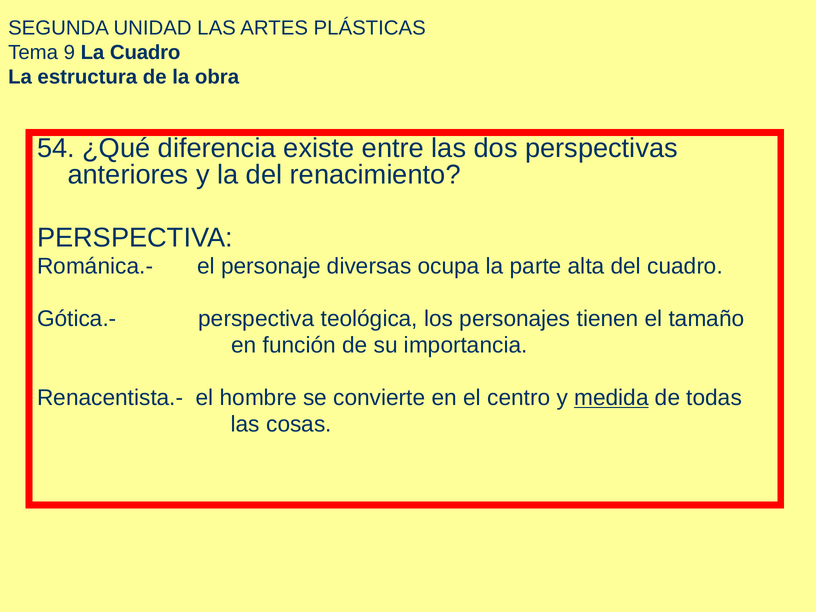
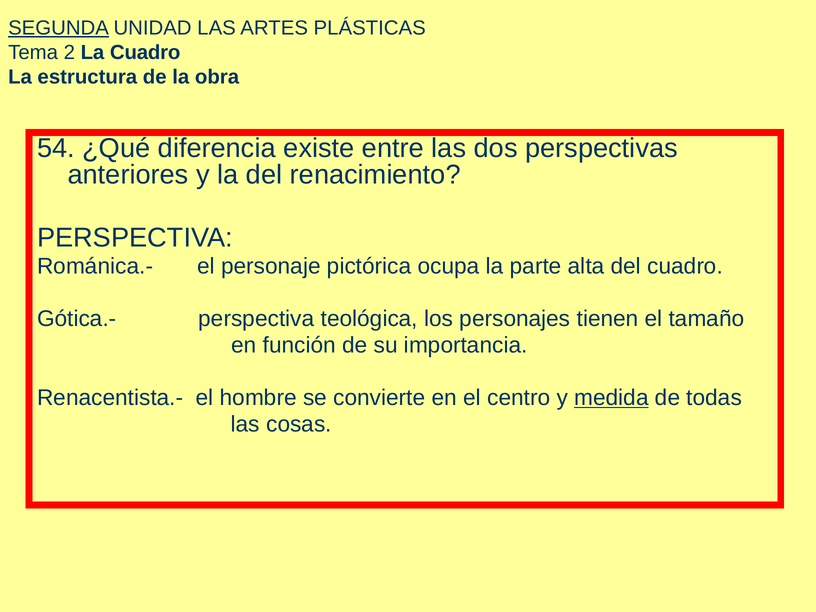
SEGUNDA underline: none -> present (59, 28)
9: 9 -> 2 (69, 52)
diversas: diversas -> pictórica (369, 266)
